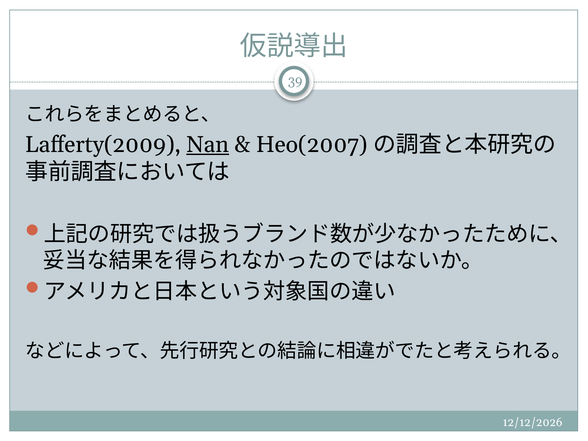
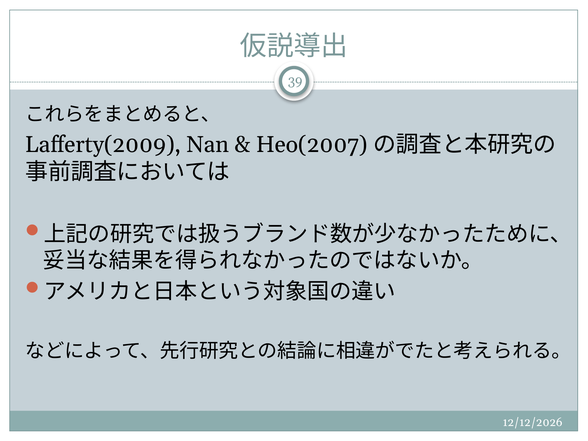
Nan underline: present -> none (208, 144)
